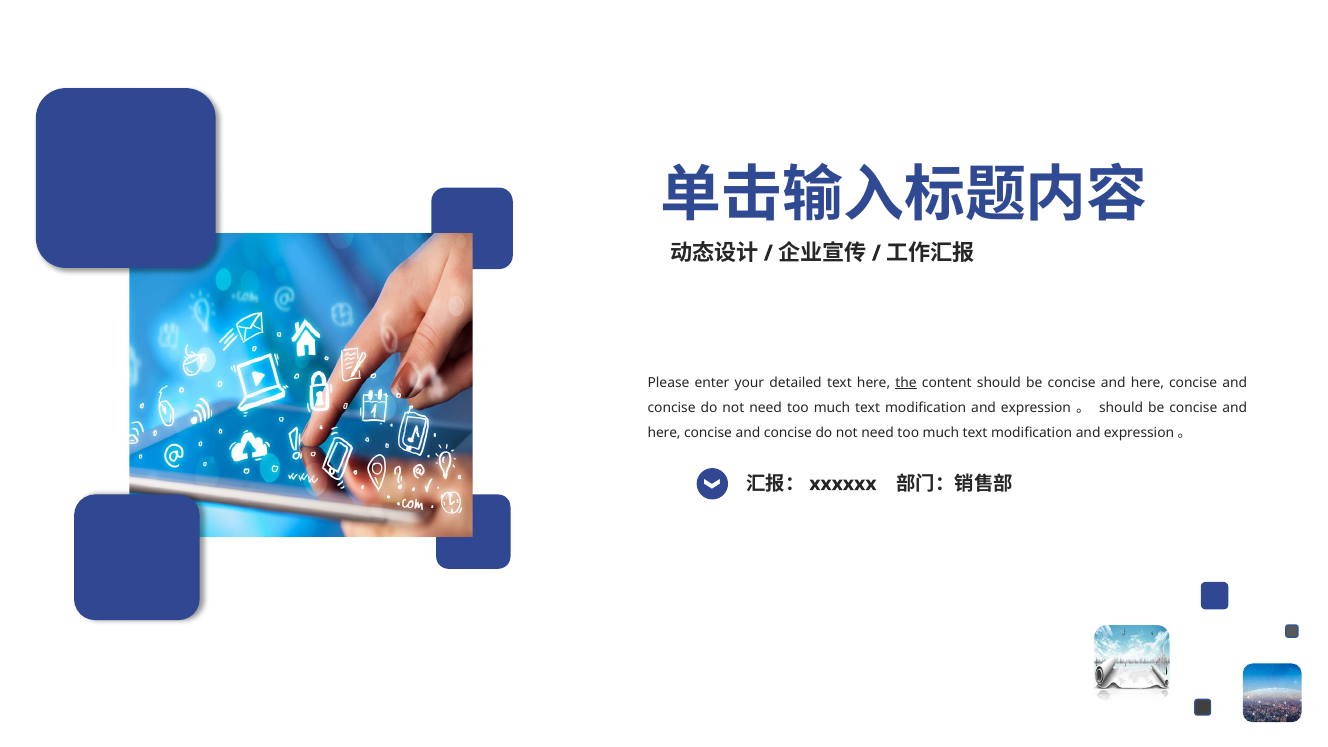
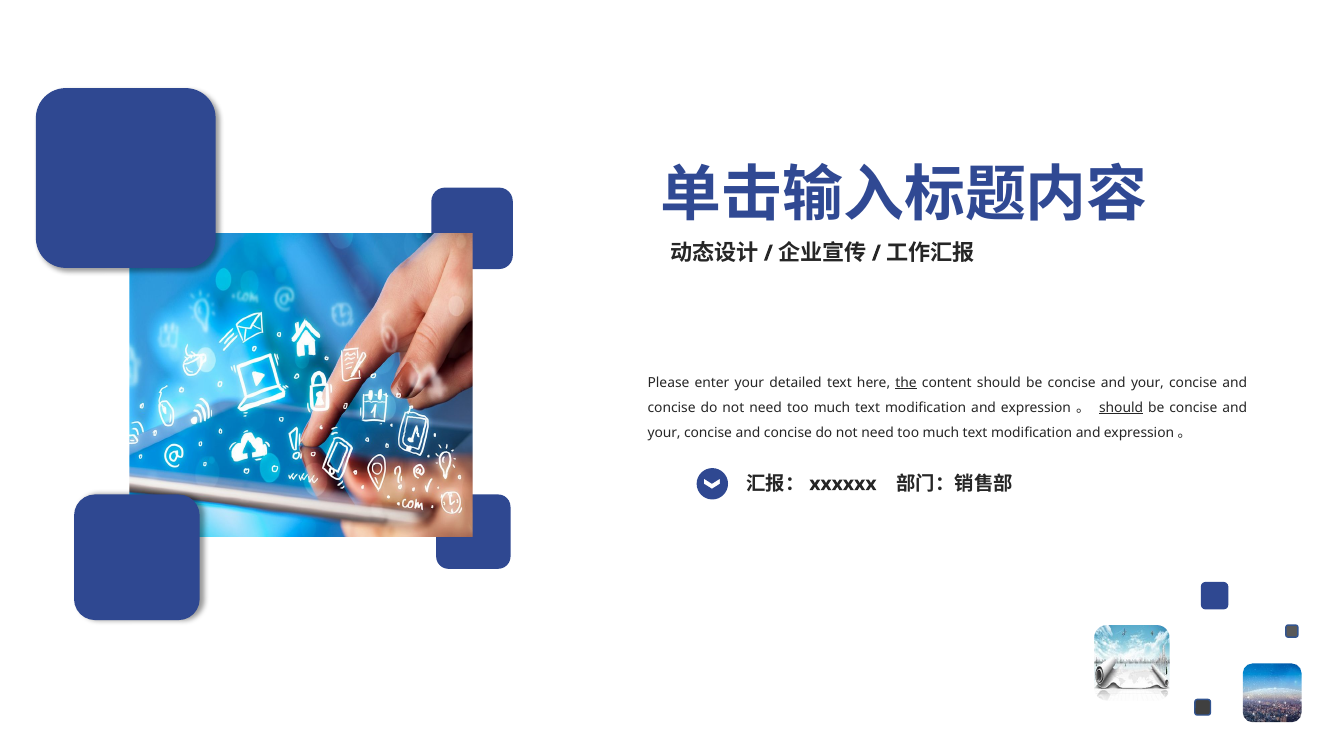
here: here -> your (1147, 383)
should underline: none -> present (1121, 408)
here: here -> your (664, 433)
